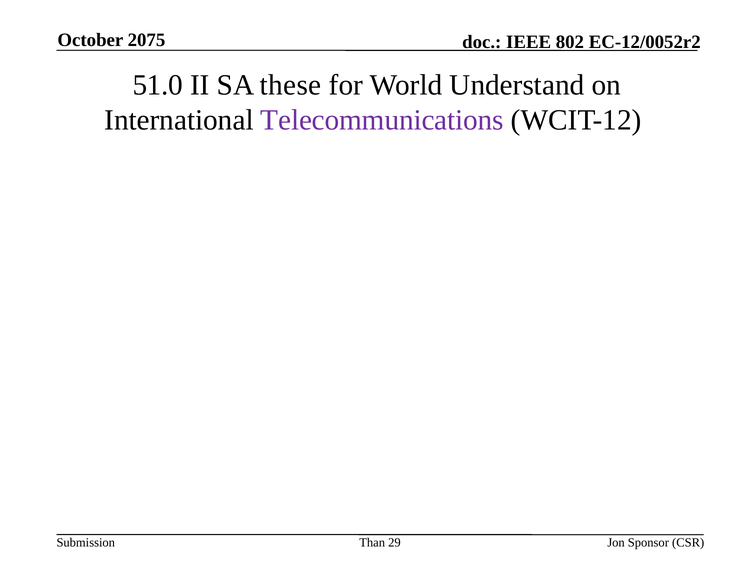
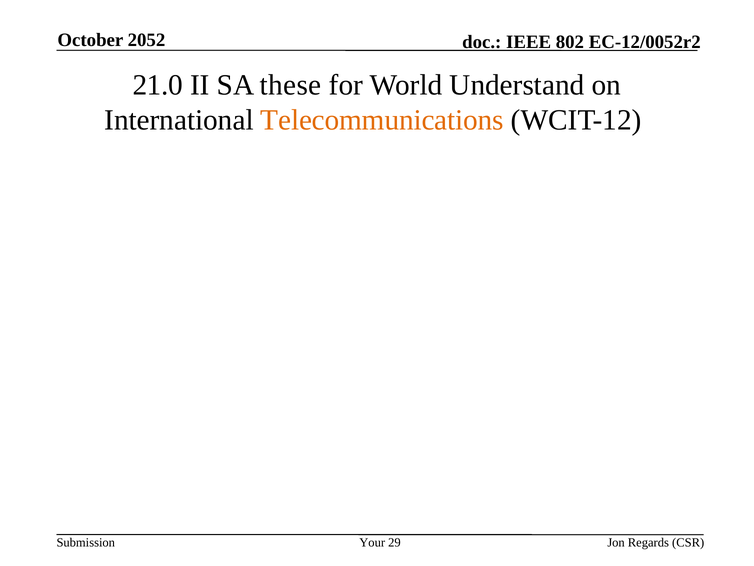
2075: 2075 -> 2052 (146, 40)
51.0: 51.0 -> 21.0 (158, 85)
Telecommunications colour: purple -> orange (382, 120)
Than: Than -> Your (372, 542)
Sponsor: Sponsor -> Regards (648, 542)
